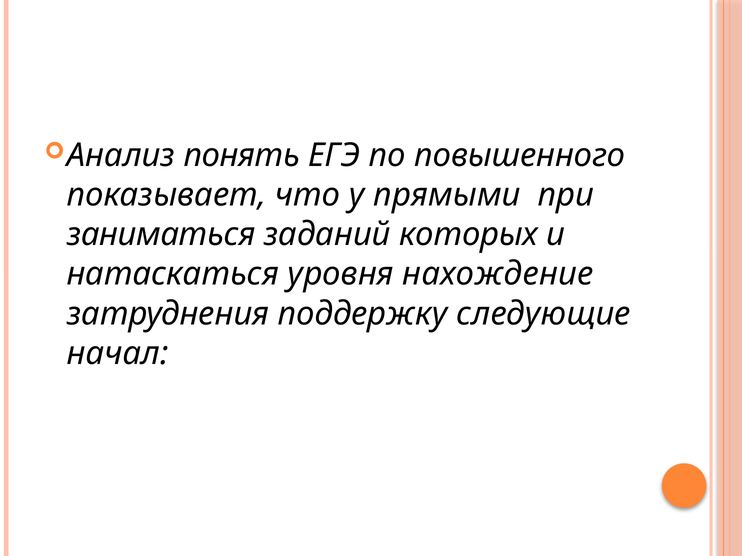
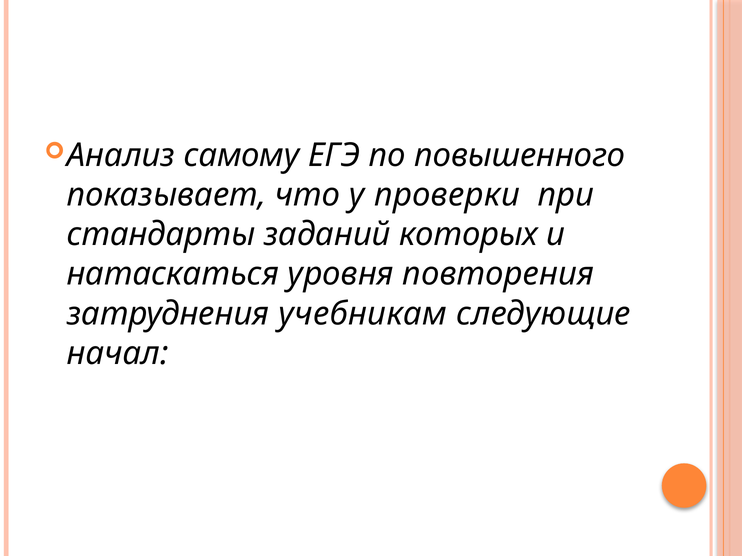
понять: понять -> самому (242, 156)
прямыми: прямыми -> проверки (447, 195)
заниматься: заниматься -> стандарты (161, 235)
нахождение: нахождение -> повторения (498, 274)
поддержку: поддержку -> учебникам (363, 314)
